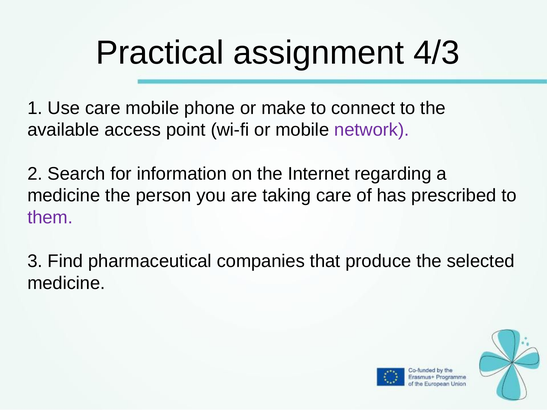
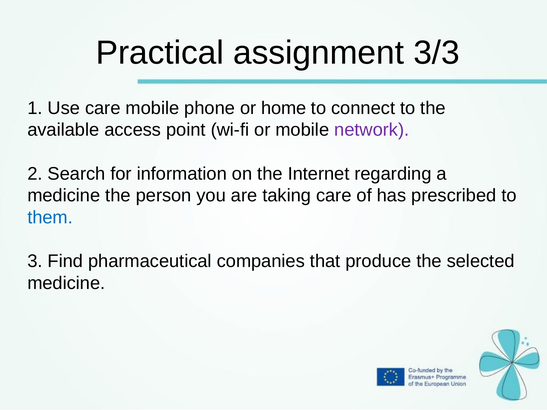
4/3: 4/3 -> 3/3 (437, 53)
make: make -> home (284, 108)
them colour: purple -> blue (50, 218)
